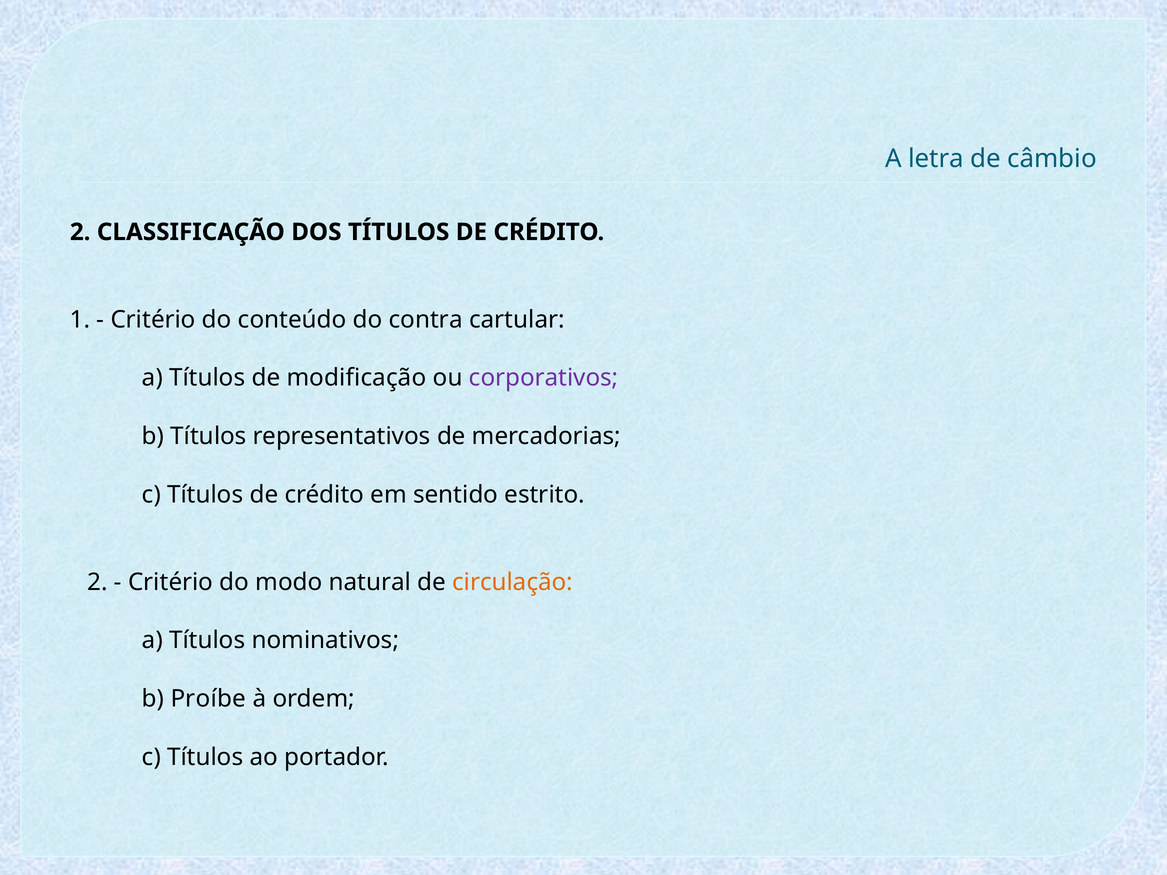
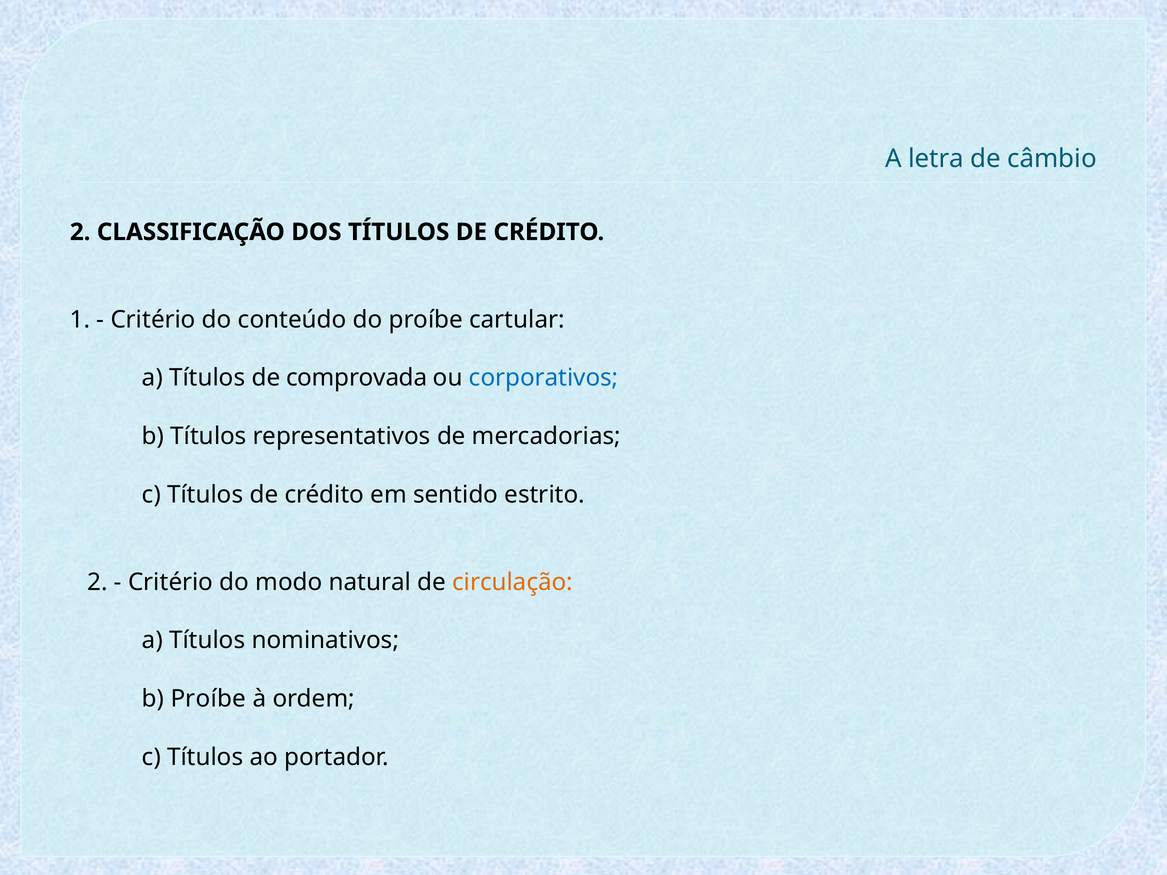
do contra: contra -> proíbe (426, 320)
modificação: modificação -> comprovada (357, 378)
corporativos colour: purple -> blue (544, 378)
